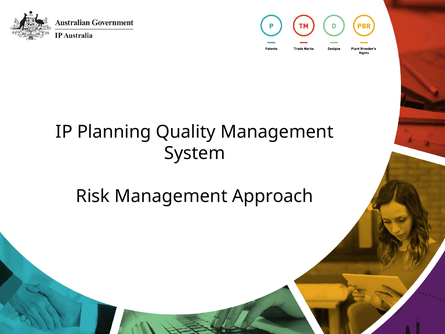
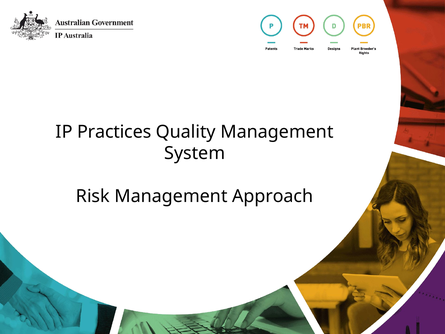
Planning: Planning -> Practices (114, 132)
